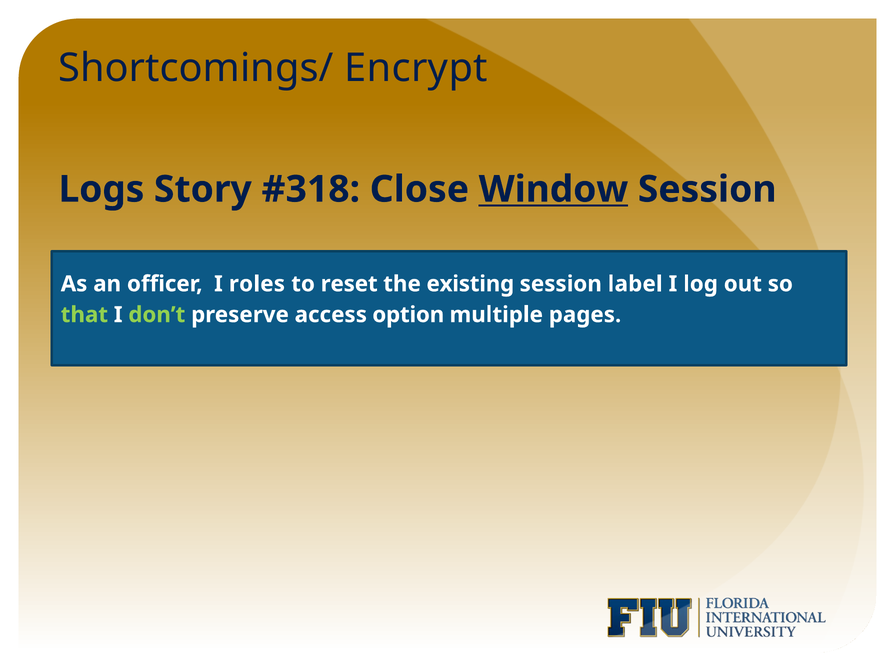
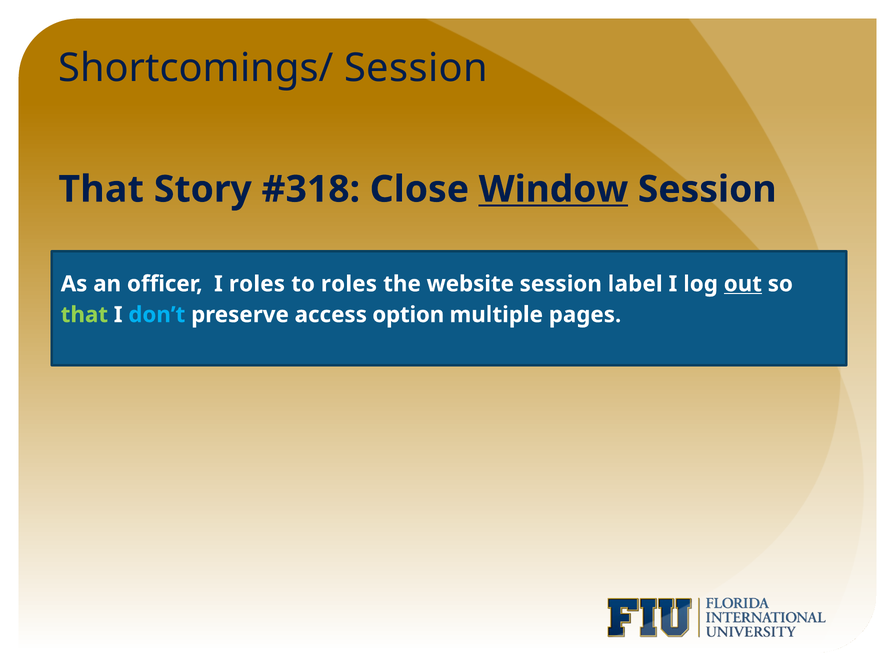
Shortcomings/ Encrypt: Encrypt -> Session (416, 68)
Logs: Logs -> That (101, 189)
to reset: reset -> roles (349, 284)
existing: existing -> website (470, 284)
out underline: none -> present (743, 284)
don’t colour: light green -> light blue (157, 315)
